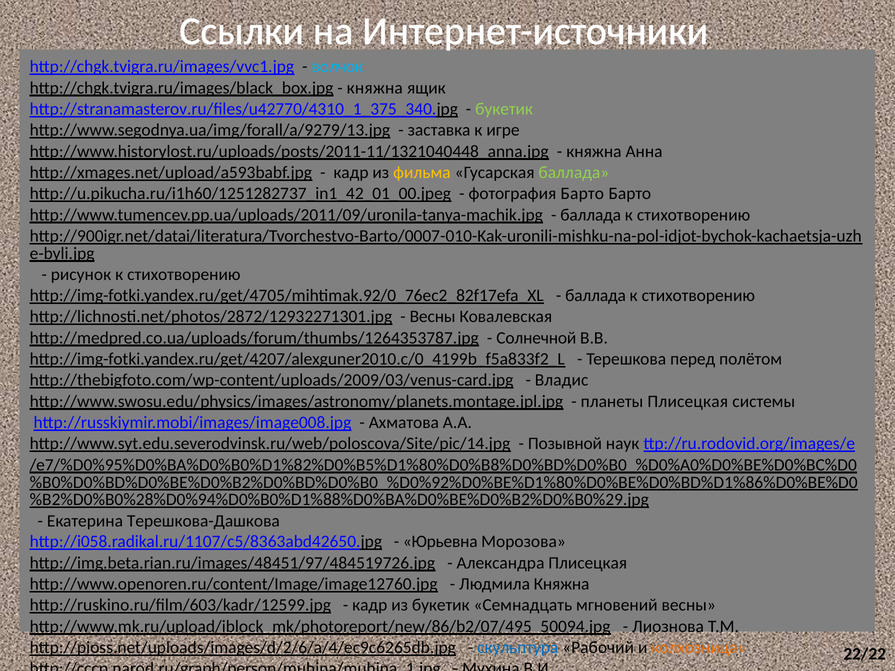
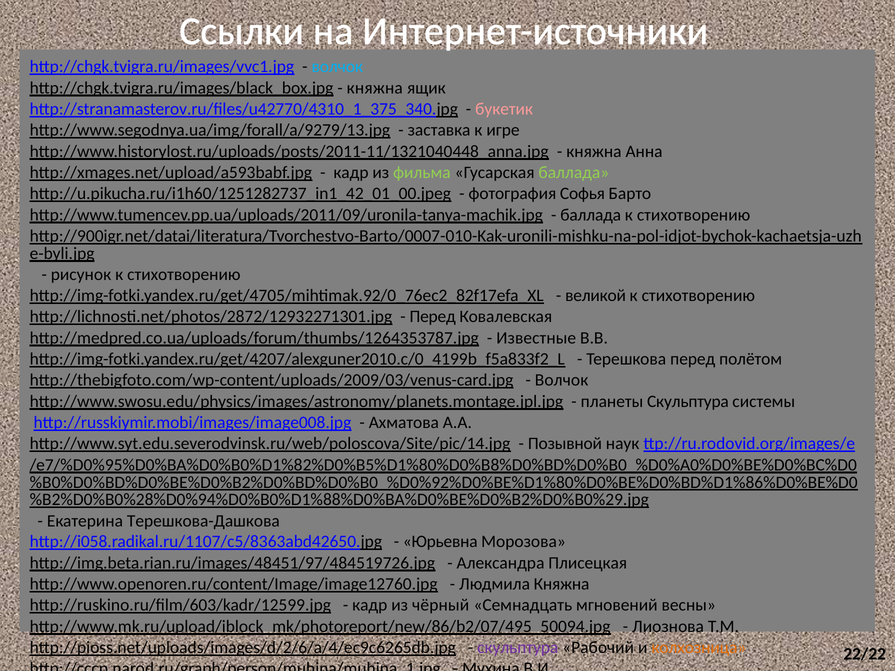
букетик colour: light green -> pink (504, 109)
фильма colour: yellow -> light green (422, 173)
фотография Барто: Барто -> Софья (582, 194)
баллада: баллада -> великой (596, 296)
Весны: Весны -> Перед (433, 317)
Солнечной: Солнечной -> Известные (536, 338)
Владис: Владис -> Волчок (562, 380)
планеты Плисецкая: Плисецкая -> Скульптура (688, 402)
из букетик: букетик -> чёрный (441, 605)
скульптура colour: blue -> purple (518, 648)
